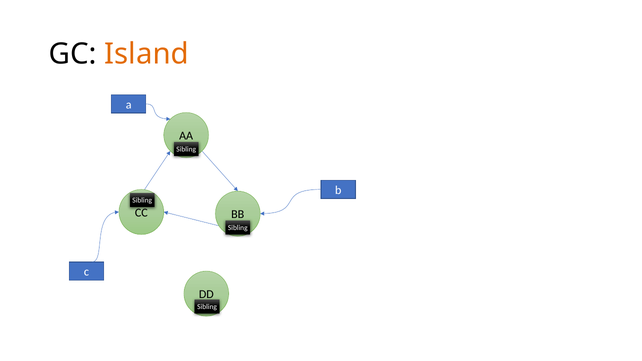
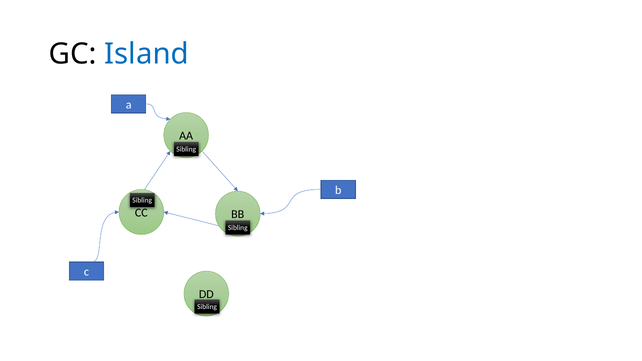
Island colour: orange -> blue (147, 54)
